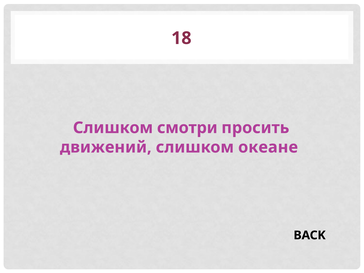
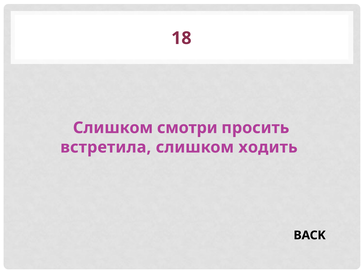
движений: движений -> встретила (106, 147)
океане: океане -> ходить (268, 147)
